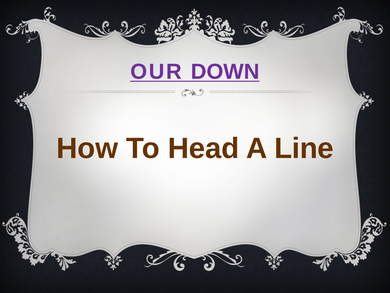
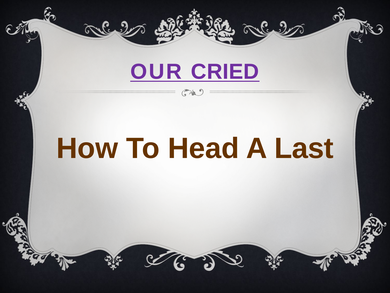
DOWN: DOWN -> CRIED (225, 72)
Line: Line -> Last (304, 148)
